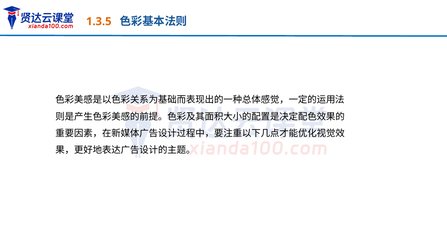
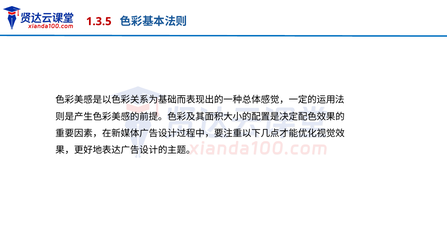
1.3.5 colour: orange -> red (99, 21)
